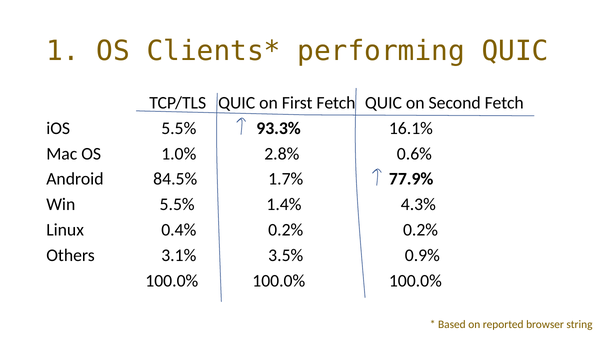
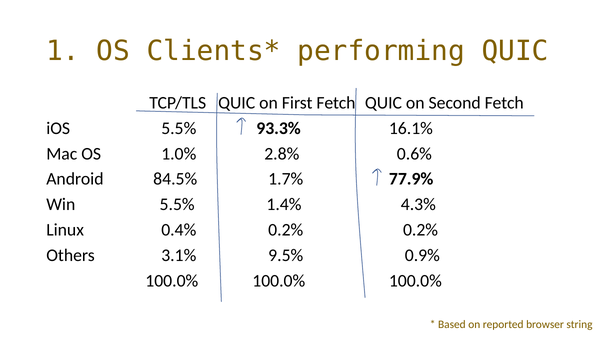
3.5%: 3.5% -> 9.5% (286, 255)
